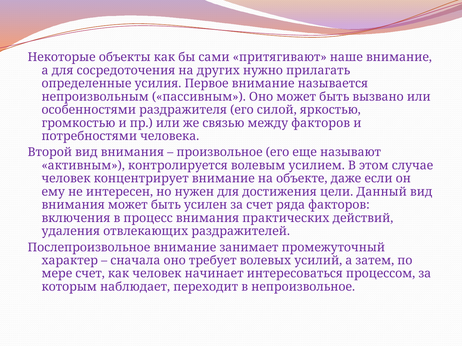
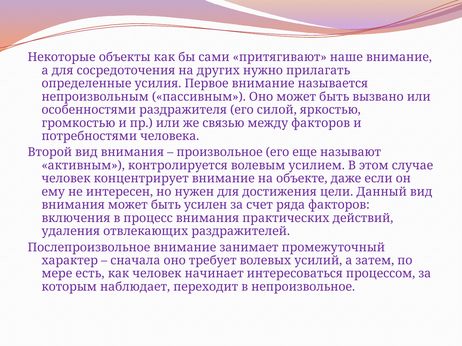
мере счет: счет -> есть (90, 274)
